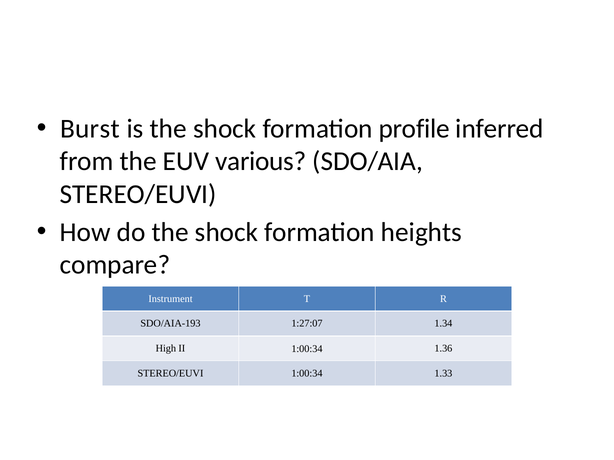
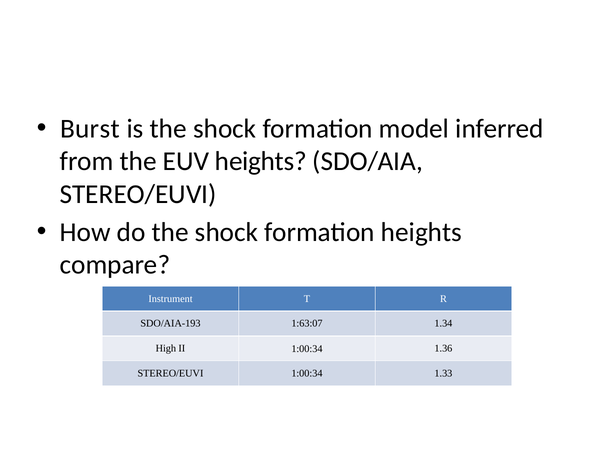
profile: profile -> model (414, 129)
EUV various: various -> heights (261, 162)
1:27:07: 1:27:07 -> 1:63:07 (307, 324)
